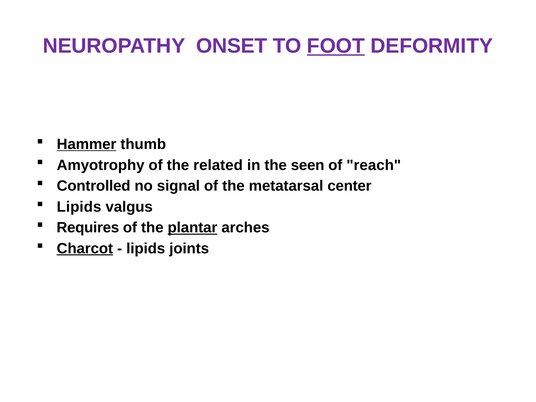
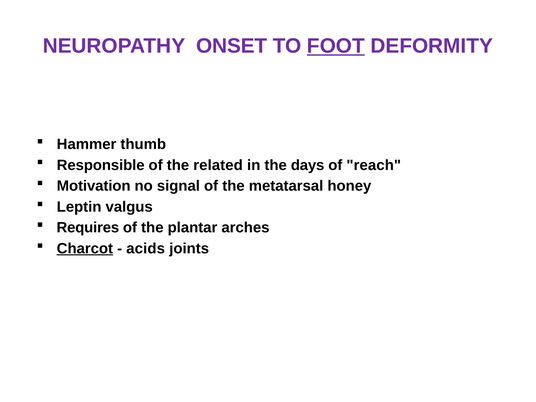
Hammer underline: present -> none (87, 144)
Amyotrophy: Amyotrophy -> Responsible (101, 165)
seen: seen -> days (308, 165)
Controlled: Controlled -> Motivation (94, 186)
center: center -> honey (349, 186)
Lipids: Lipids -> Leptin (79, 207)
plantar underline: present -> none (192, 228)
lipids: lipids -> acids (146, 249)
